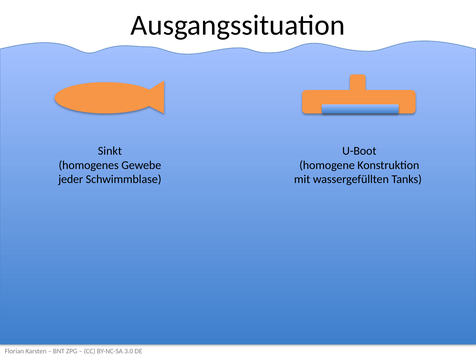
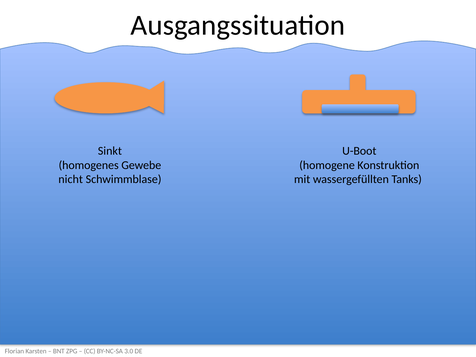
jeder: jeder -> nicht (71, 179)
